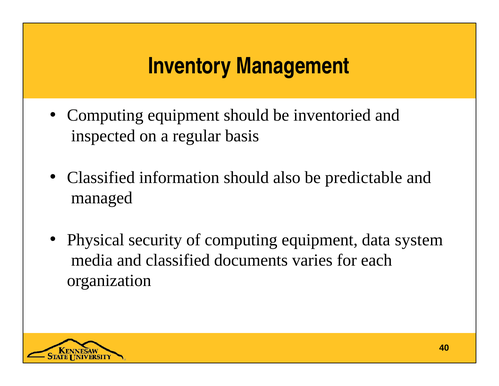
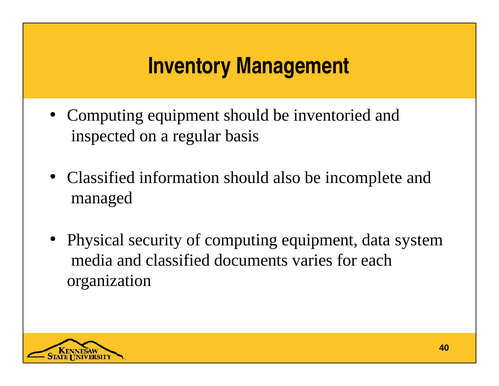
predictable: predictable -> incomplete (364, 177)
